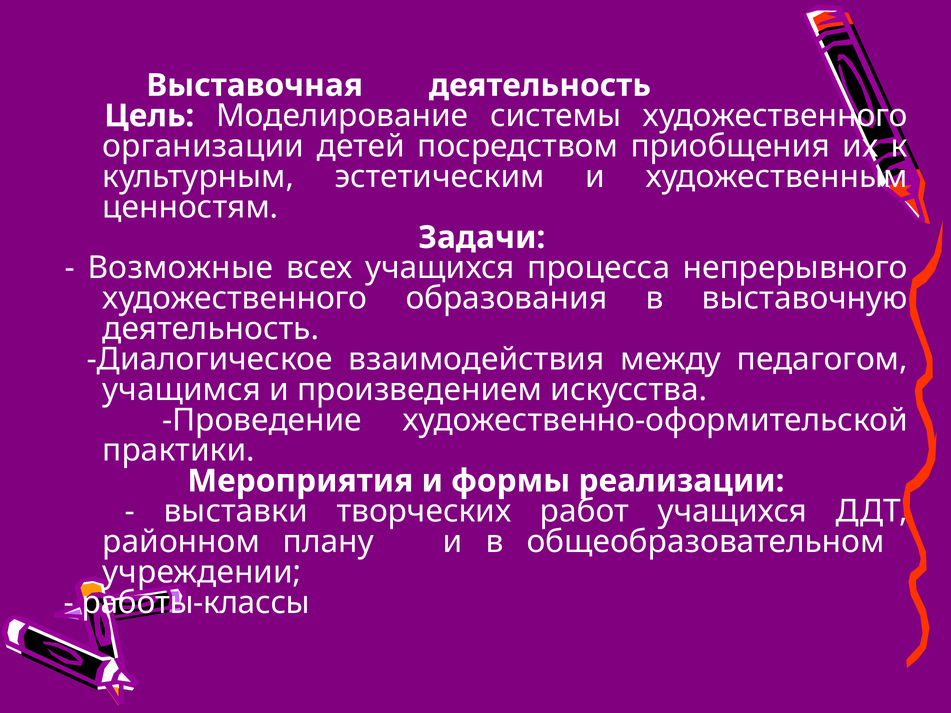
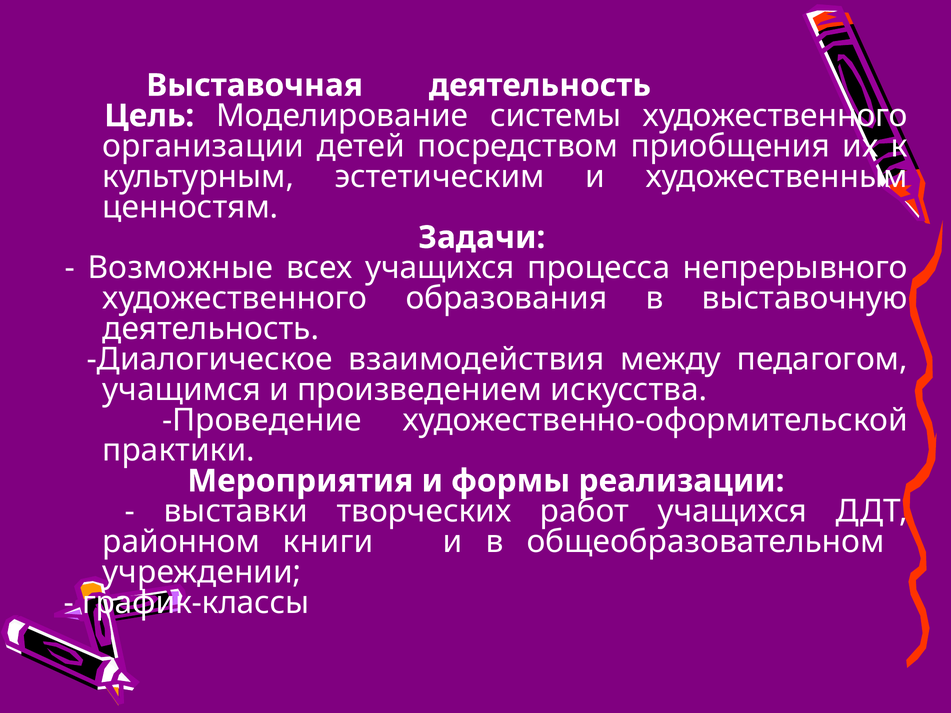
плану: плану -> книги (328, 542)
работы-классы: работы-классы -> график-классы (196, 603)
